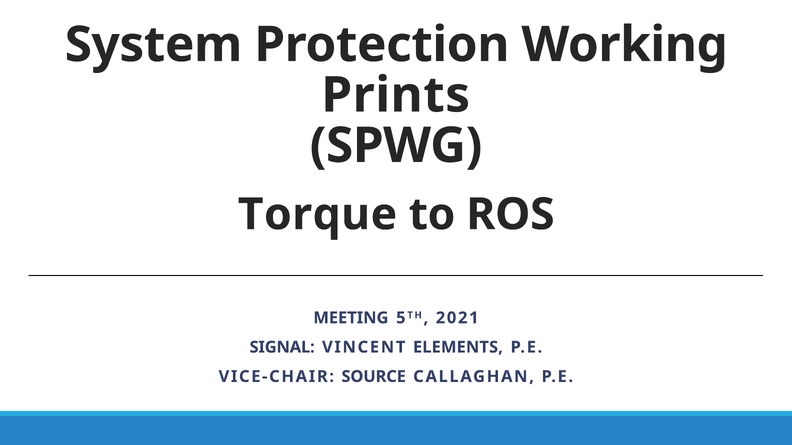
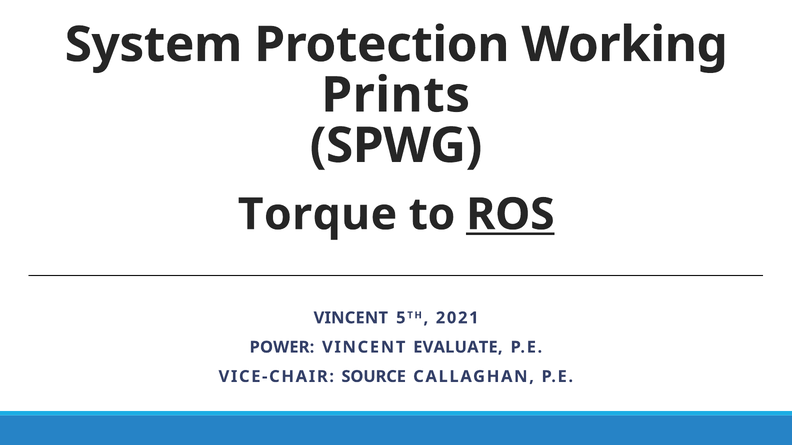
ROS underline: none -> present (510, 215)
MEETING: MEETING -> VINCENT (351, 318)
SIGNAL: SIGNAL -> POWER (282, 348)
ELEMENTS: ELEMENTS -> EVALUATE (458, 348)
